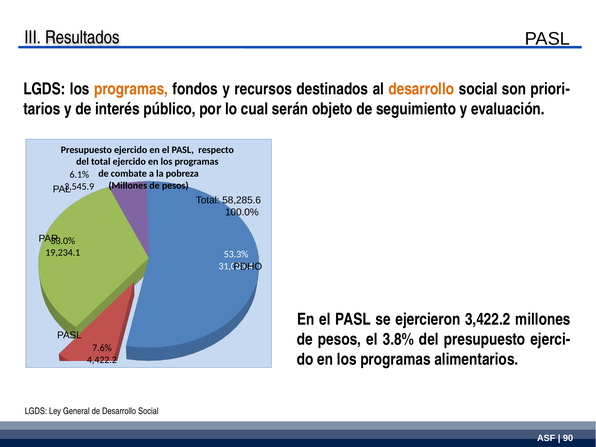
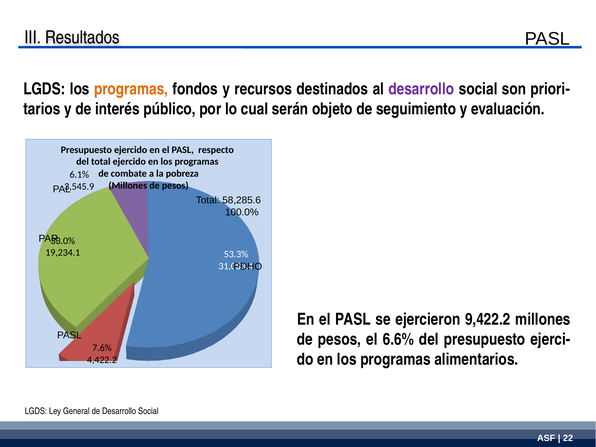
desarrollo colour: orange -> purple (421, 89)
3,422.2: 3,422.2 -> 9,422.2 (488, 319)
3.8%: 3.8% -> 6.6% (398, 339)
90: 90 -> 22 (568, 438)
